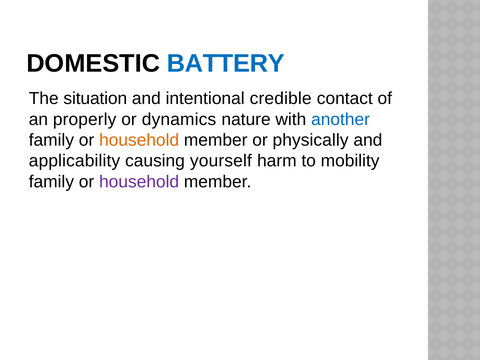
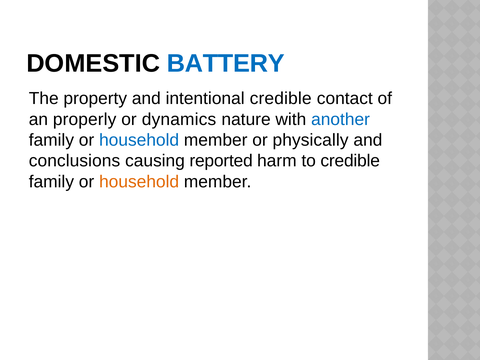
situation: situation -> property (95, 99)
household colour: orange -> blue (139, 140)
applicability: applicability -> conclusions (75, 161)
yourself: yourself -> reported (221, 161)
to mobility: mobility -> credible (350, 161)
household colour: purple -> orange (139, 182)
